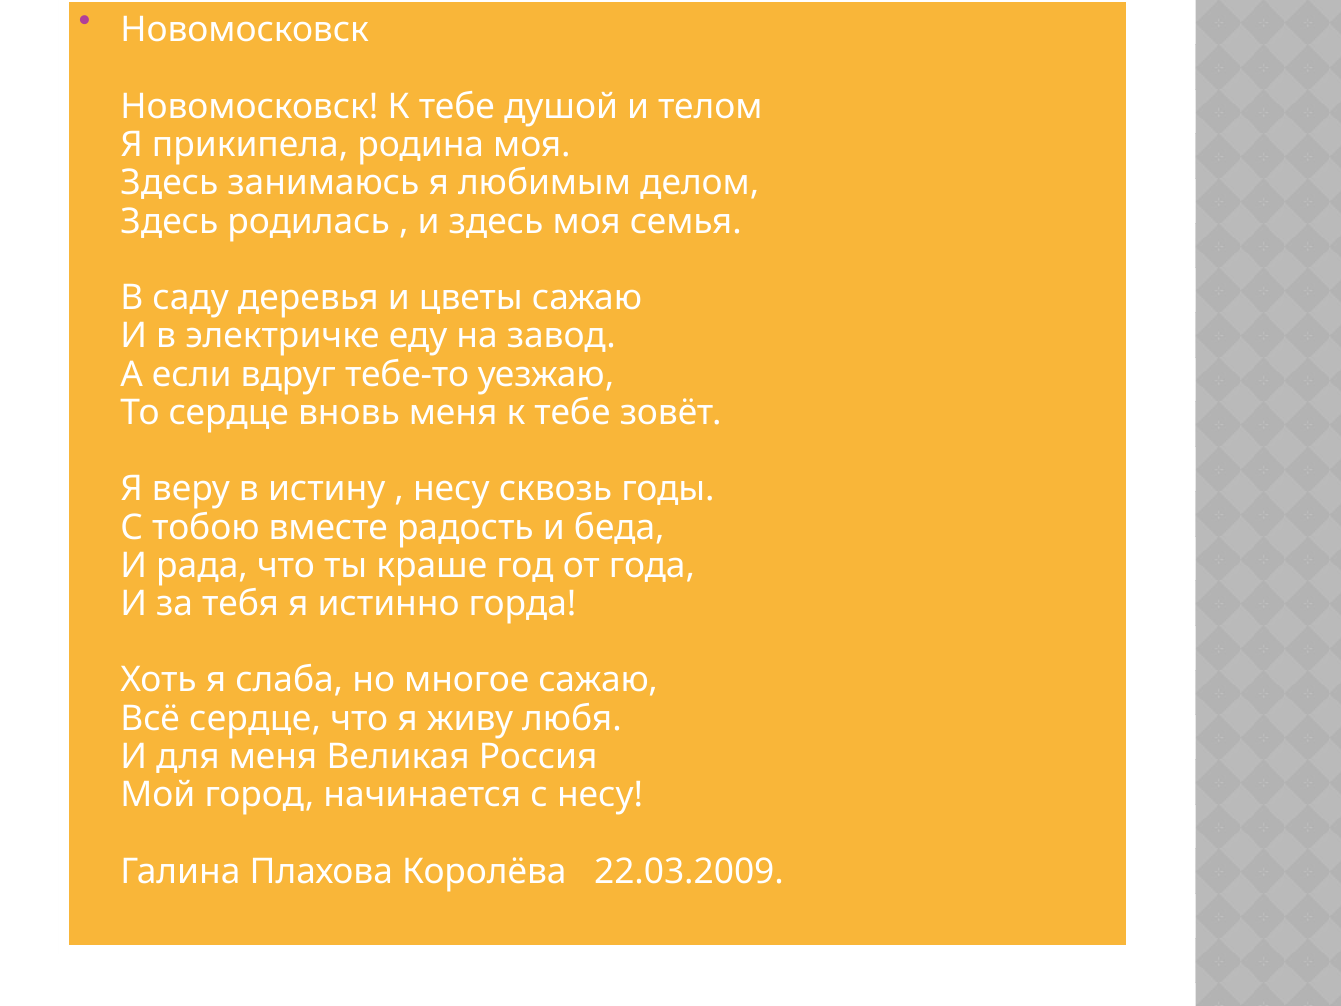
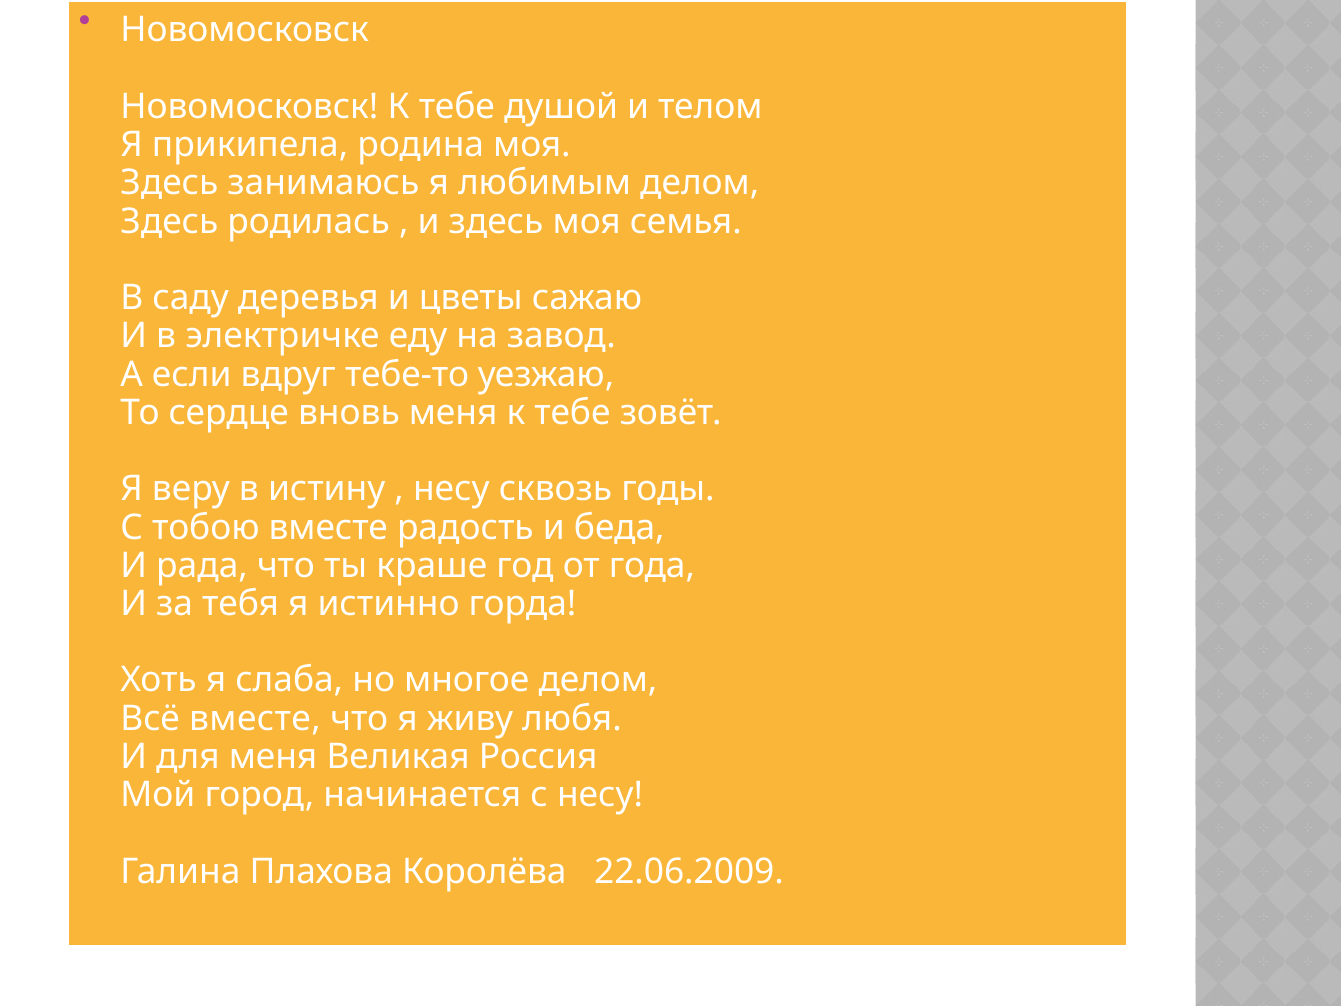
многое сажаю: сажаю -> делом (598, 680)
Всё сердце: сердце -> вместе (255, 718)
22.03.2009: 22.03.2009 -> 22.06.2009 (689, 871)
